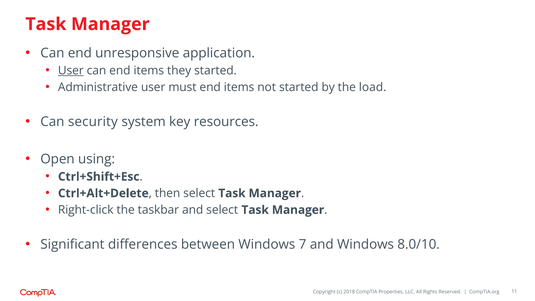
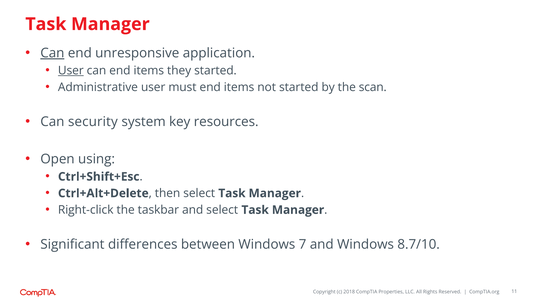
Can underline: none -> present (52, 53)
load: load -> scan (373, 87)
8.0/10: 8.0/10 -> 8.7/10 (419, 244)
